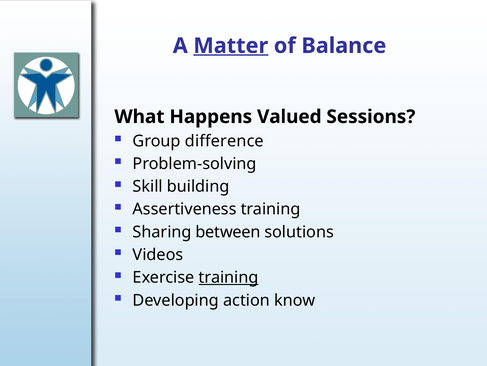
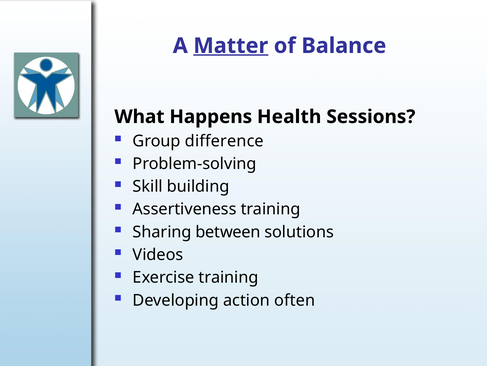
Valued: Valued -> Health (289, 117)
training underline: present -> none (228, 277)
know: know -> often (295, 300)
